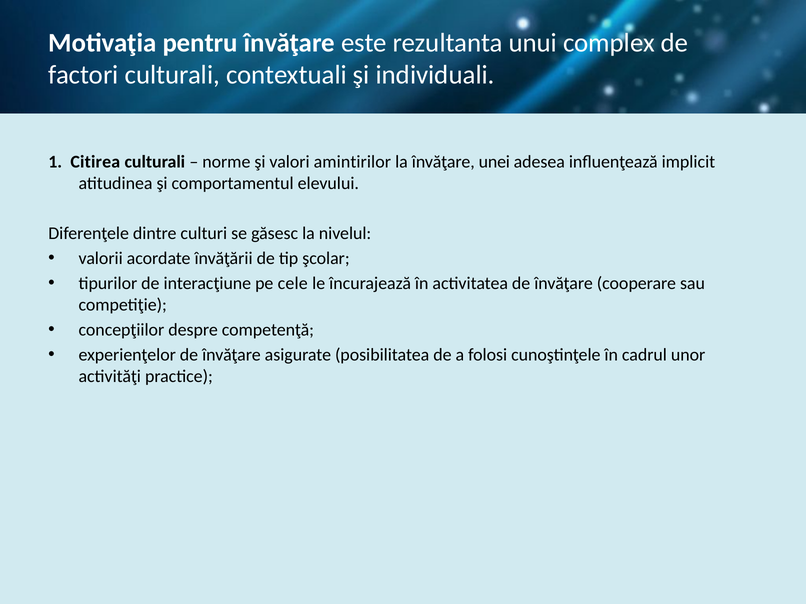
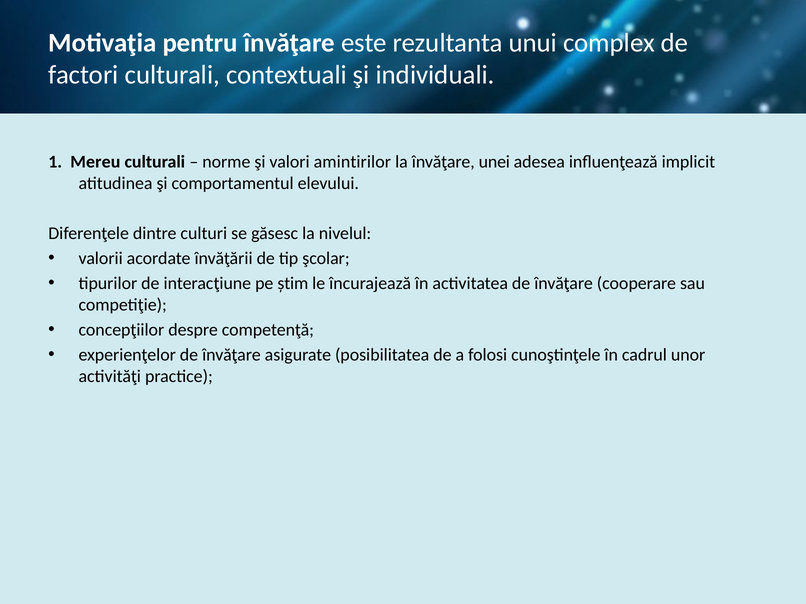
Citirea: Citirea -> Mereu (95, 162)
cele: cele -> ştim (293, 284)
